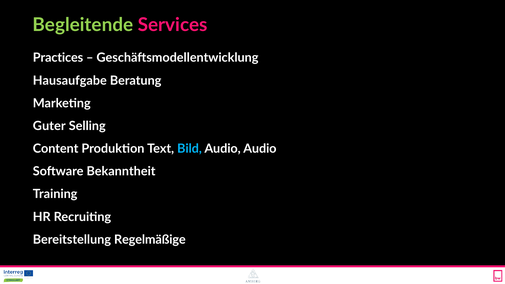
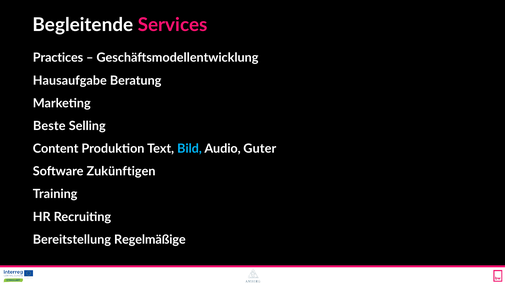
Begleitende colour: light green -> white (83, 25)
Guter: Guter -> Beste (49, 126)
Audio Audio: Audio -> Guter (260, 149)
Bekanntheit: Bekanntheit -> Zukünftigen (121, 171)
